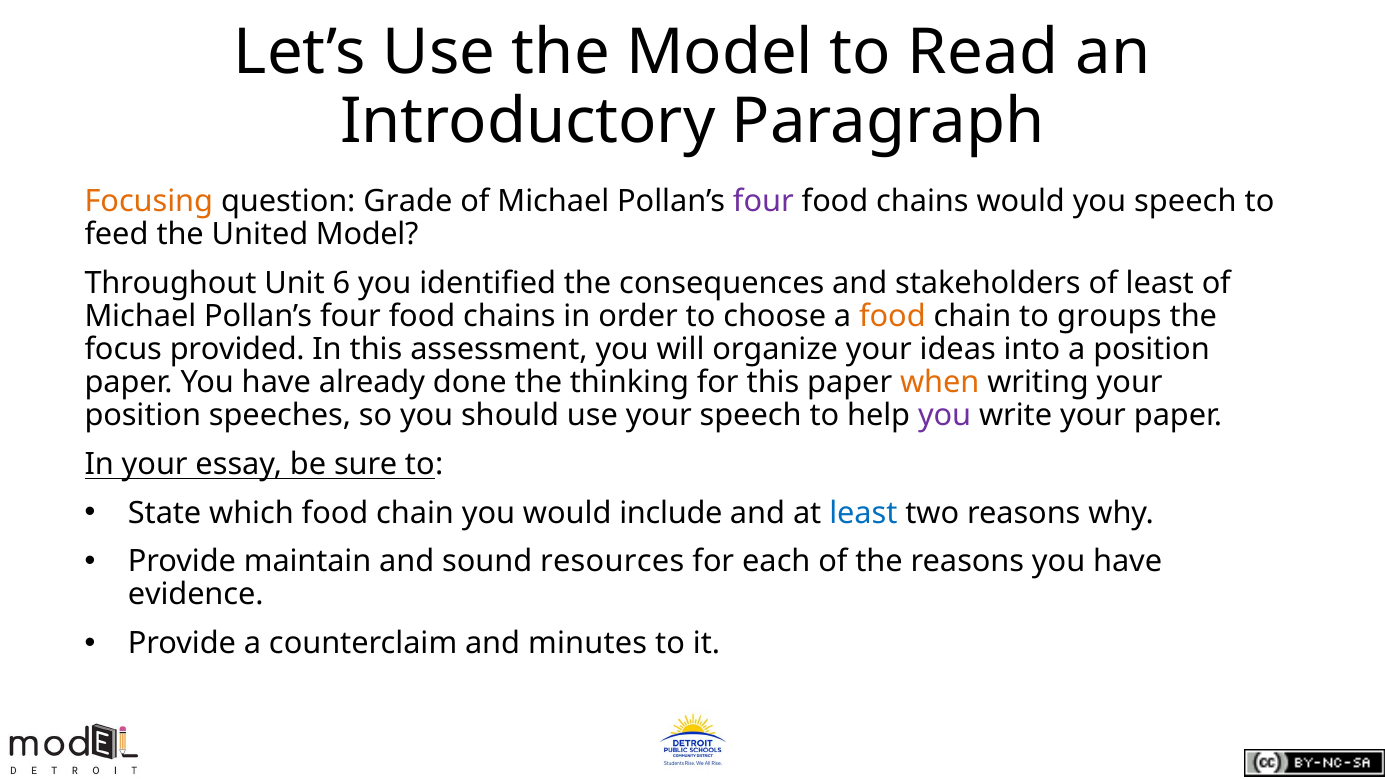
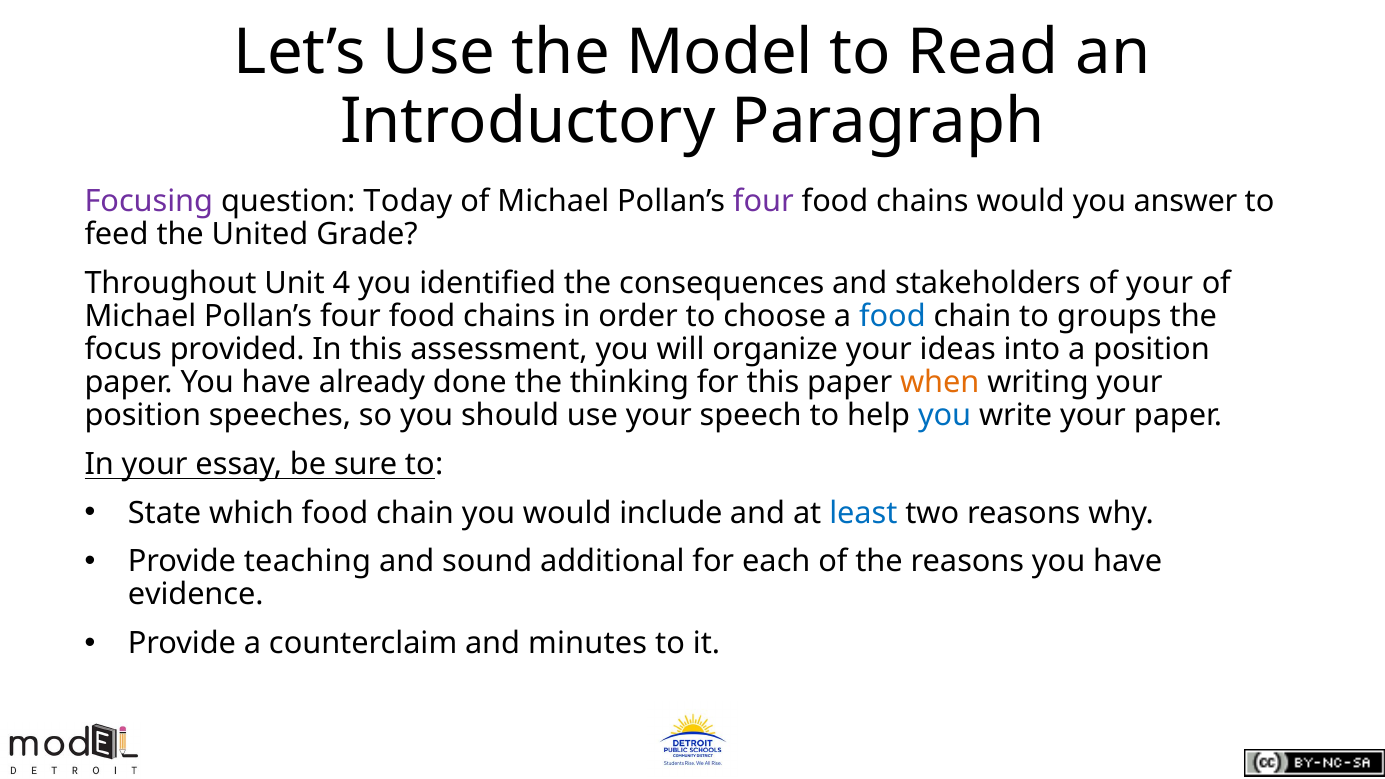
Focusing colour: orange -> purple (149, 201)
Grade: Grade -> Today (408, 201)
you speech: speech -> answer (1186, 201)
United Model: Model -> Grade (367, 234)
6: 6 -> 4 (341, 283)
of least: least -> your (1160, 283)
food colour: orange -> blue (892, 316)
you colour: purple -> blue (945, 416)
maintain: maintain -> teaching (307, 562)
resources: resources -> additional (612, 562)
